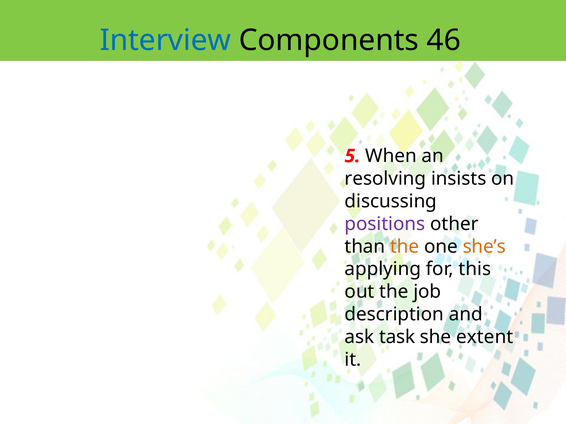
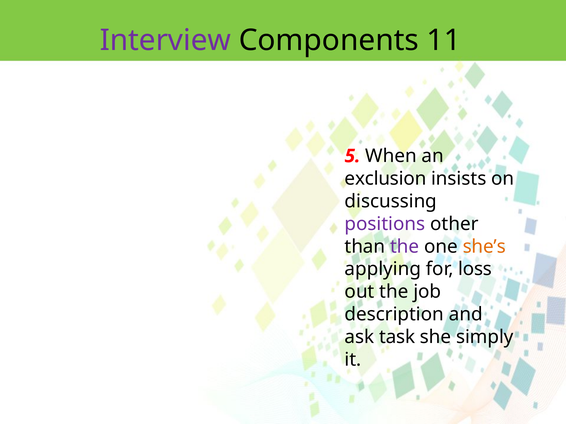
Interview colour: blue -> purple (165, 40)
46: 46 -> 11 (444, 40)
resolving: resolving -> exclusion (385, 179)
the colour: orange -> purple (405, 247)
this: this -> loss (475, 269)
extent: extent -> simply (485, 337)
